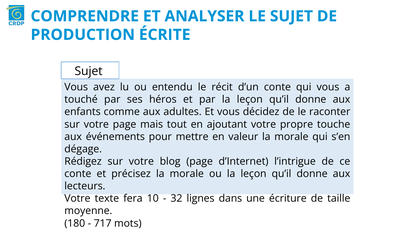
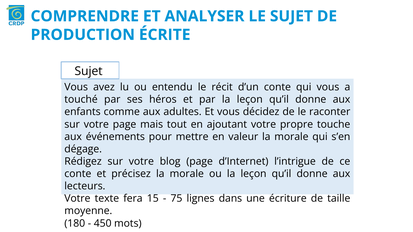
10: 10 -> 15 (153, 199)
32: 32 -> 75 (176, 199)
717: 717 -> 450 (103, 224)
